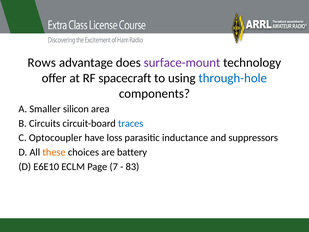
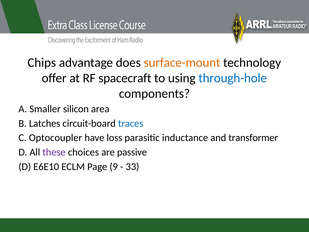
Rows: Rows -> Chips (42, 63)
surface-mount colour: purple -> orange (182, 63)
Circuits: Circuits -> Latches (45, 123)
suppressors: suppressors -> transformer (253, 138)
these colour: orange -> purple (54, 152)
battery: battery -> passive (132, 152)
7: 7 -> 9 (114, 167)
83: 83 -> 33 (132, 167)
